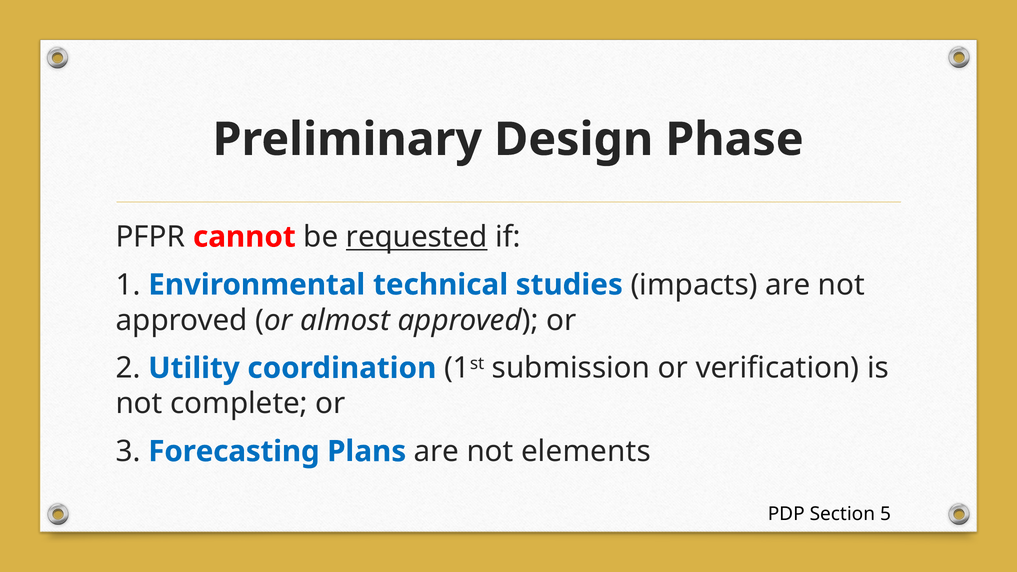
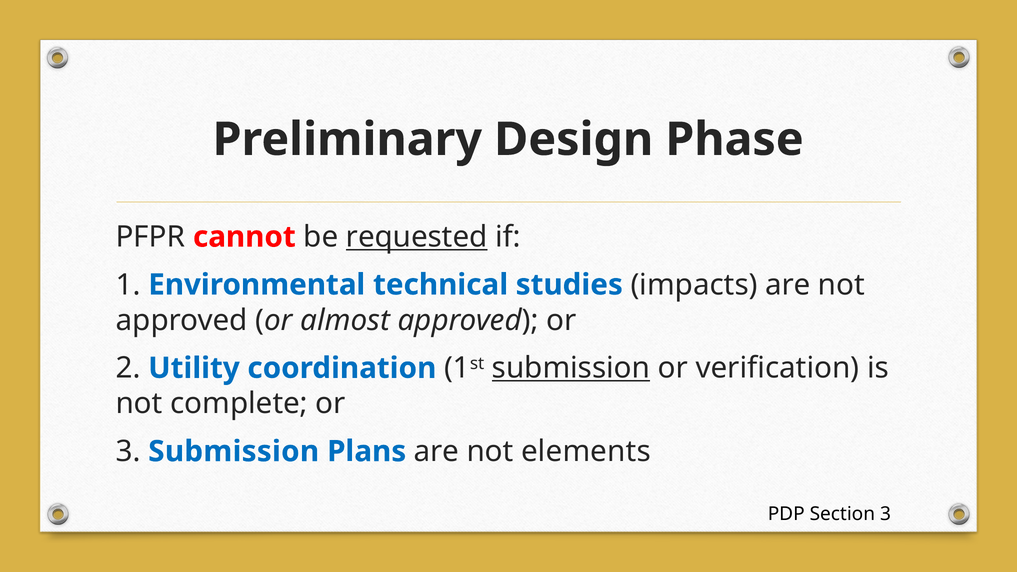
submission underline: none -> present (571, 368)
3 Forecasting: Forecasting -> Submission (234, 451)
Section 5: 5 -> 3 (885, 514)
